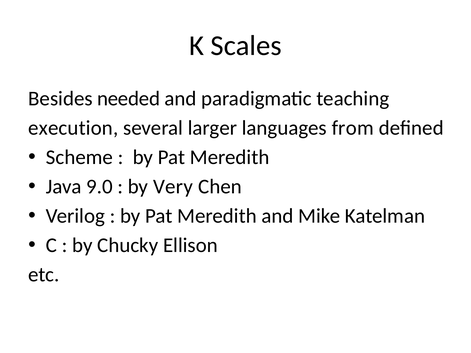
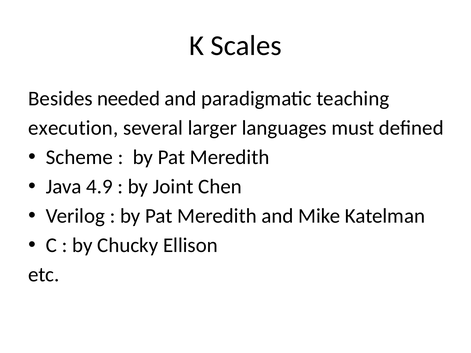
from: from -> must (353, 128)
9.0: 9.0 -> 4.9 (99, 187)
Very: Very -> Joint (173, 187)
